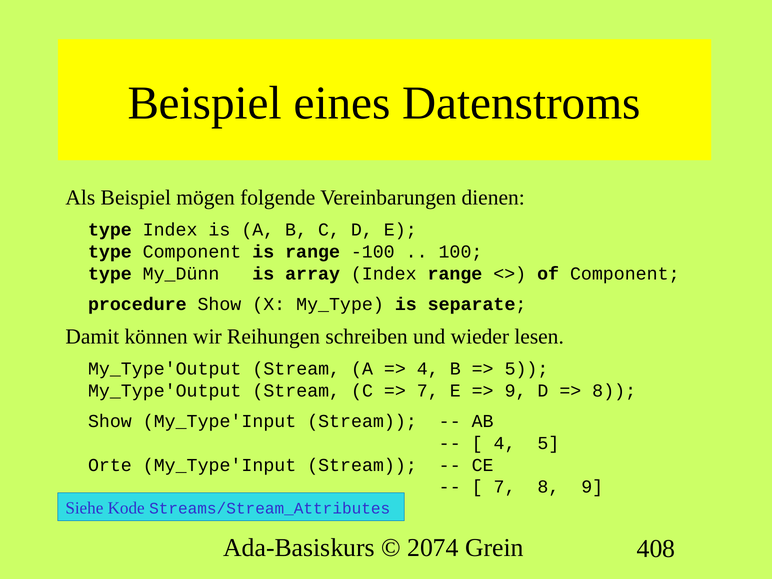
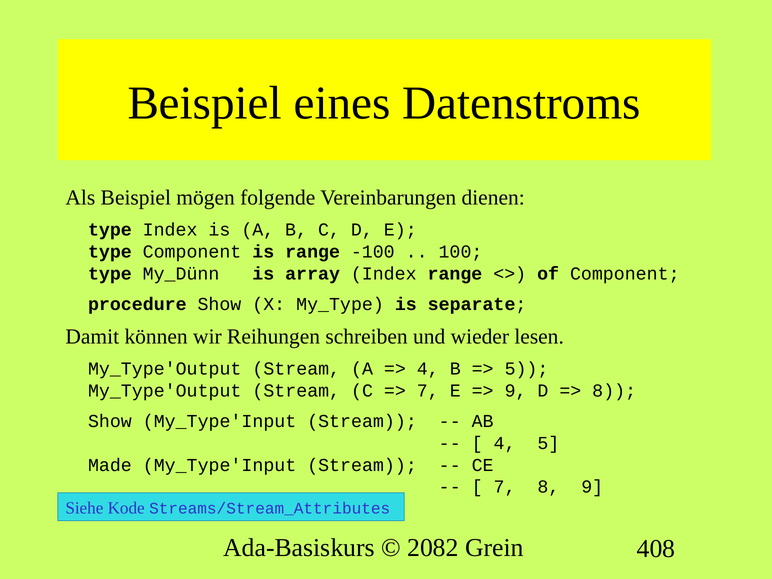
Orte: Orte -> Made (110, 465)
2074: 2074 -> 2082 (433, 548)
